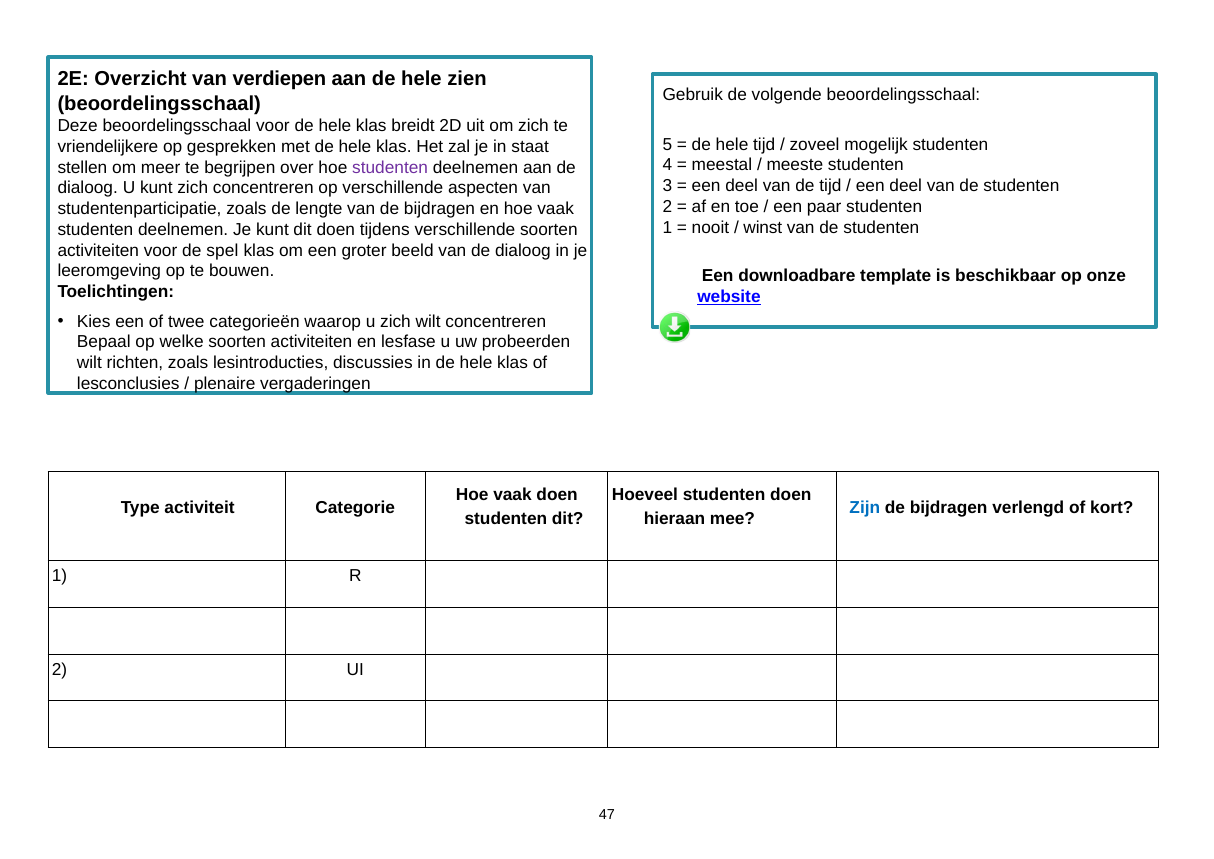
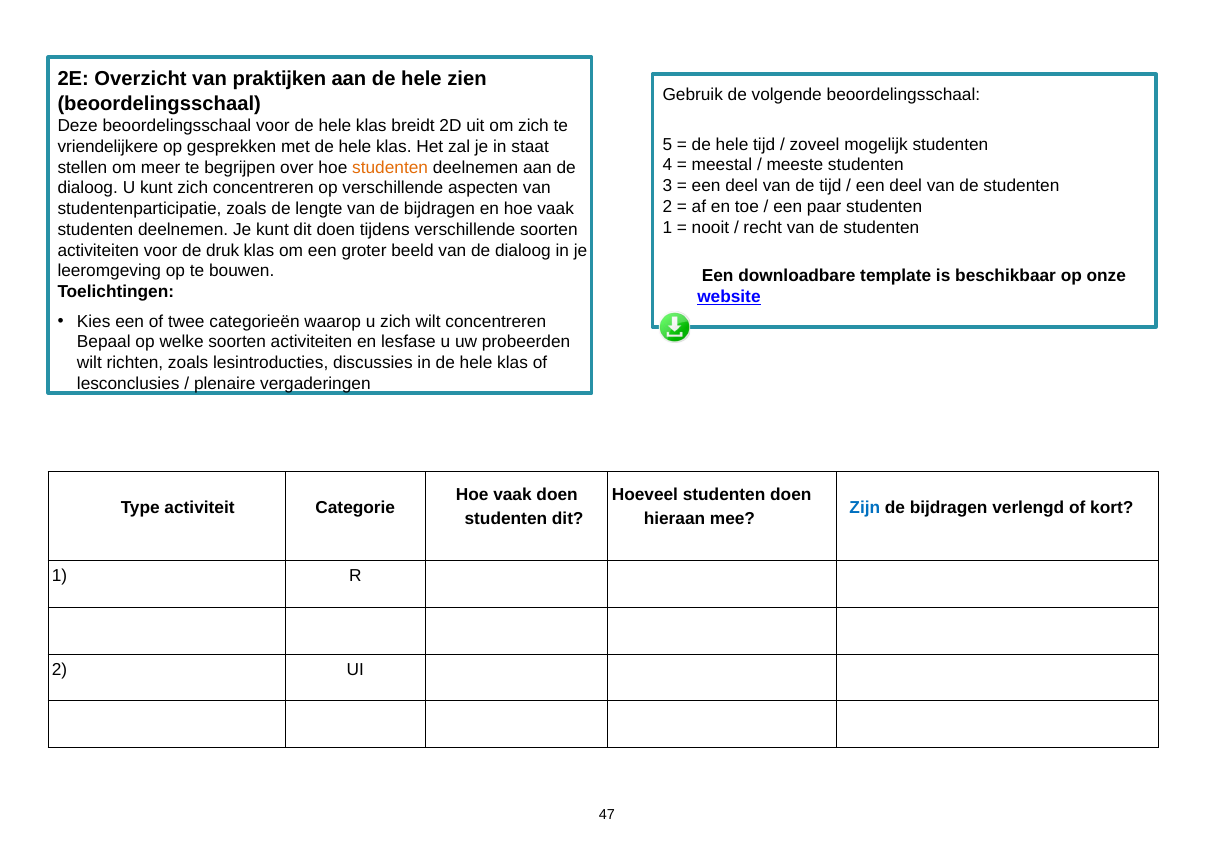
verdiepen: verdiepen -> praktijken (279, 79)
studenten colour: purple -> orange (390, 167)
winst: winst -> recht (763, 227)
spel: spel -> druk (223, 250)
